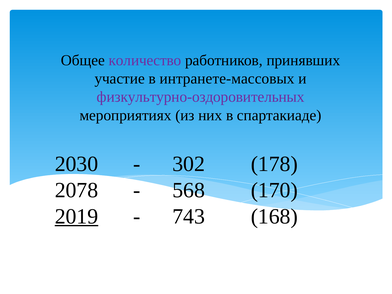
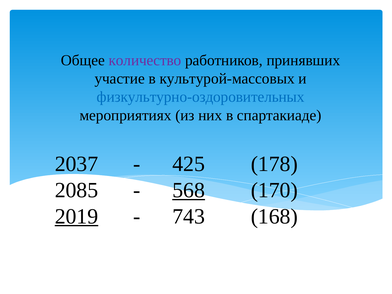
интранете-массовых: интранете-массовых -> культурой-массовых (227, 79)
физкультурно-оздоровительных colour: purple -> blue (201, 97)
2030: 2030 -> 2037 (76, 164)
302: 302 -> 425 (189, 164)
2078: 2078 -> 2085 (76, 190)
568 underline: none -> present (189, 190)
